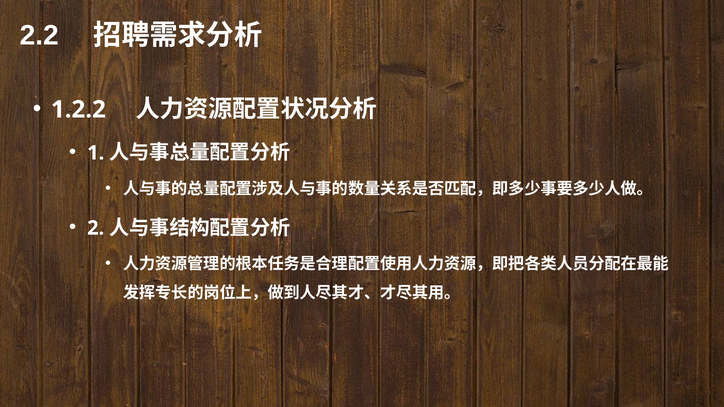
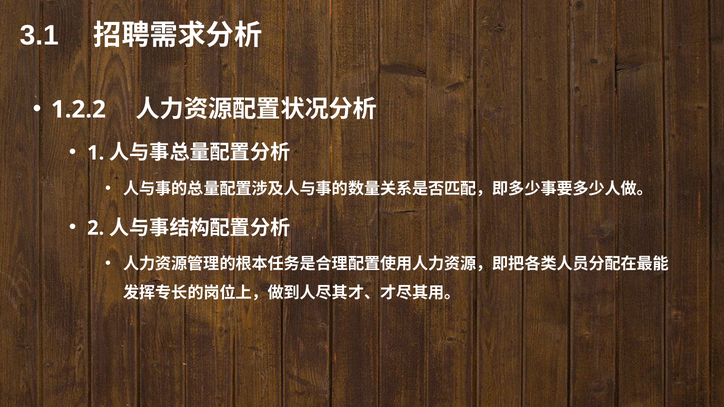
2.2: 2.2 -> 3.1 (39, 36)
